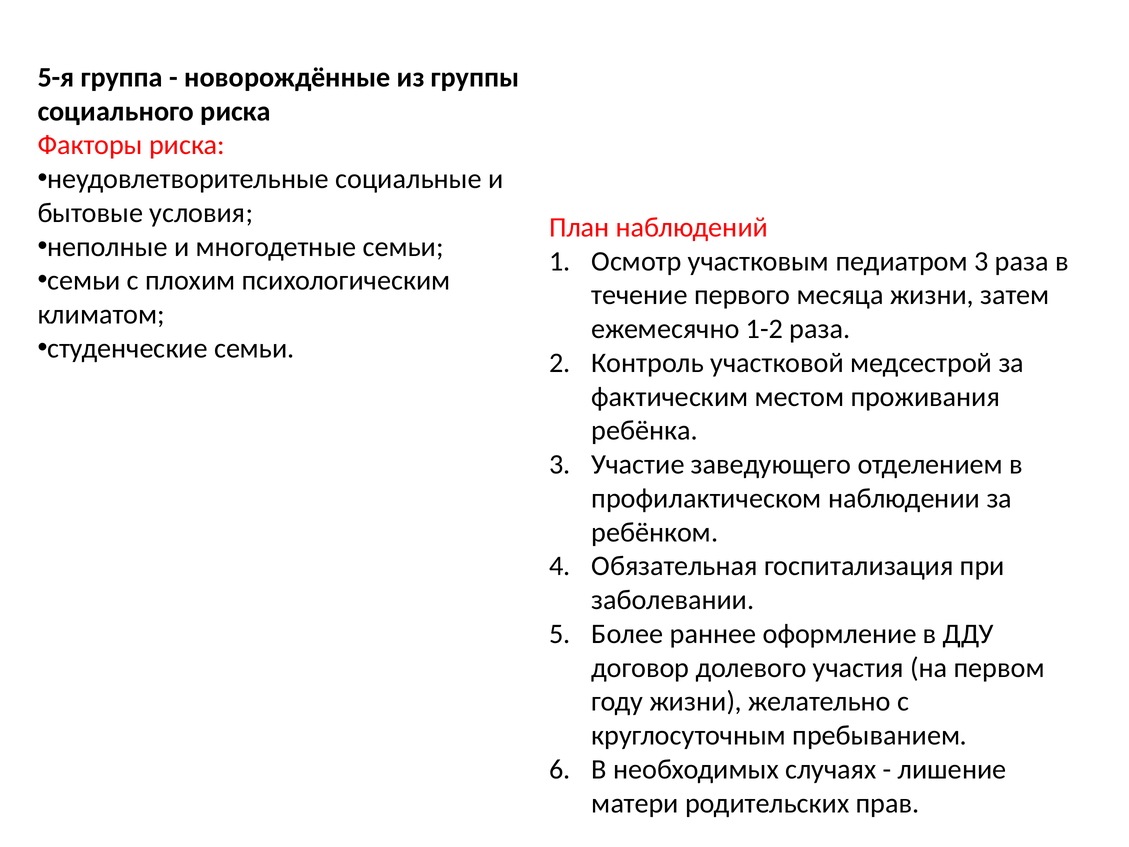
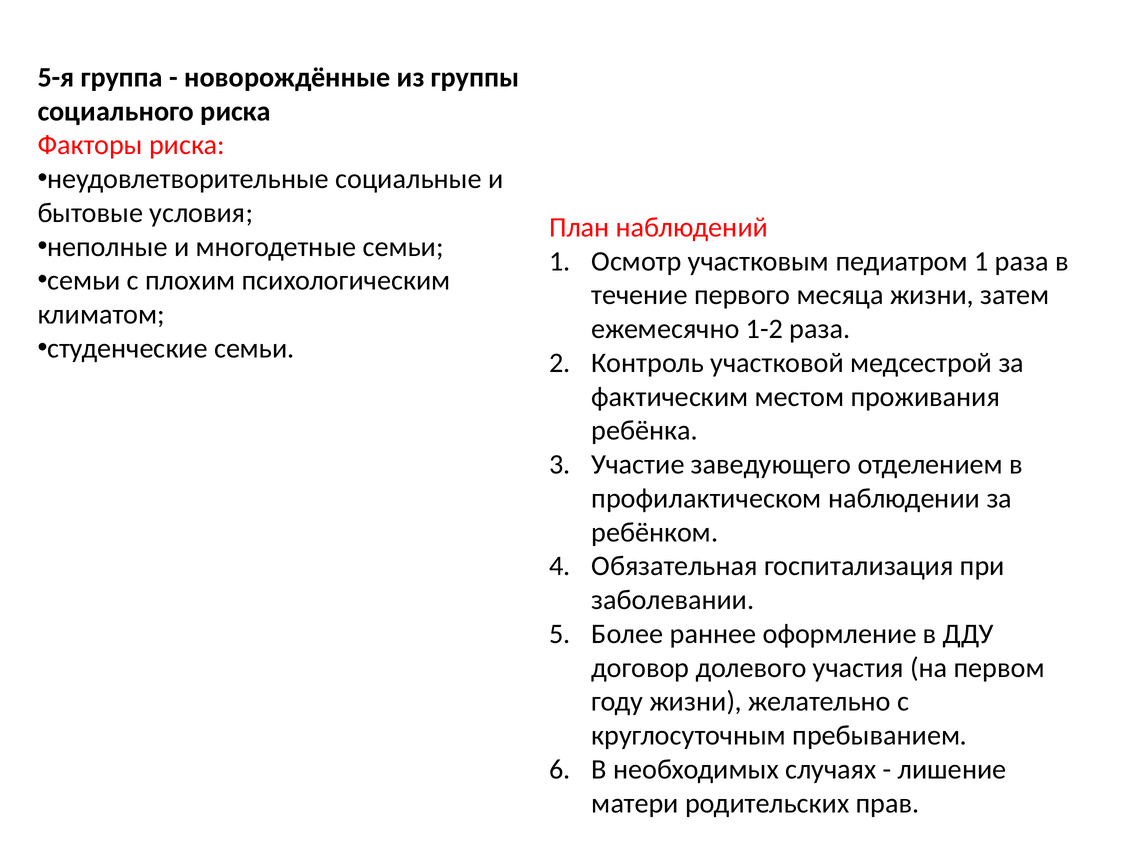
педиатром 3: 3 -> 1 (981, 261)
